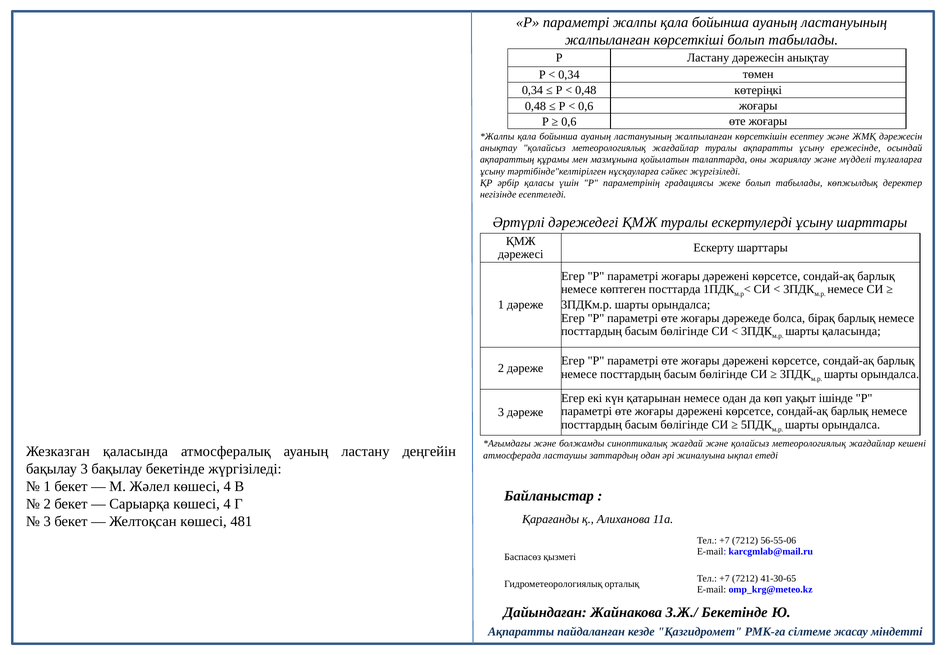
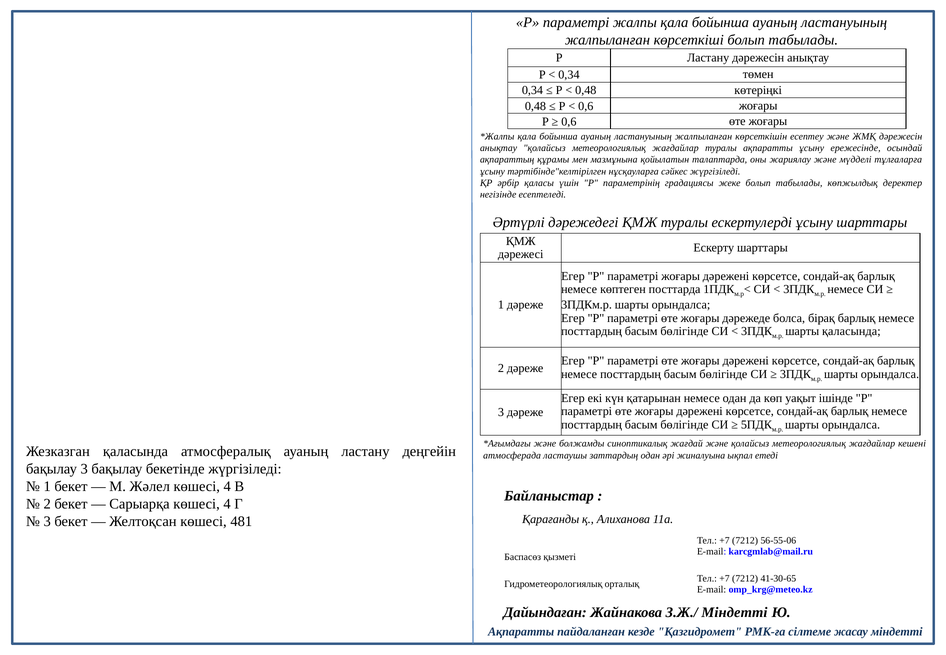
З.Ж./ Бекетінде: Бекетінде -> Міндетті (734, 612)
